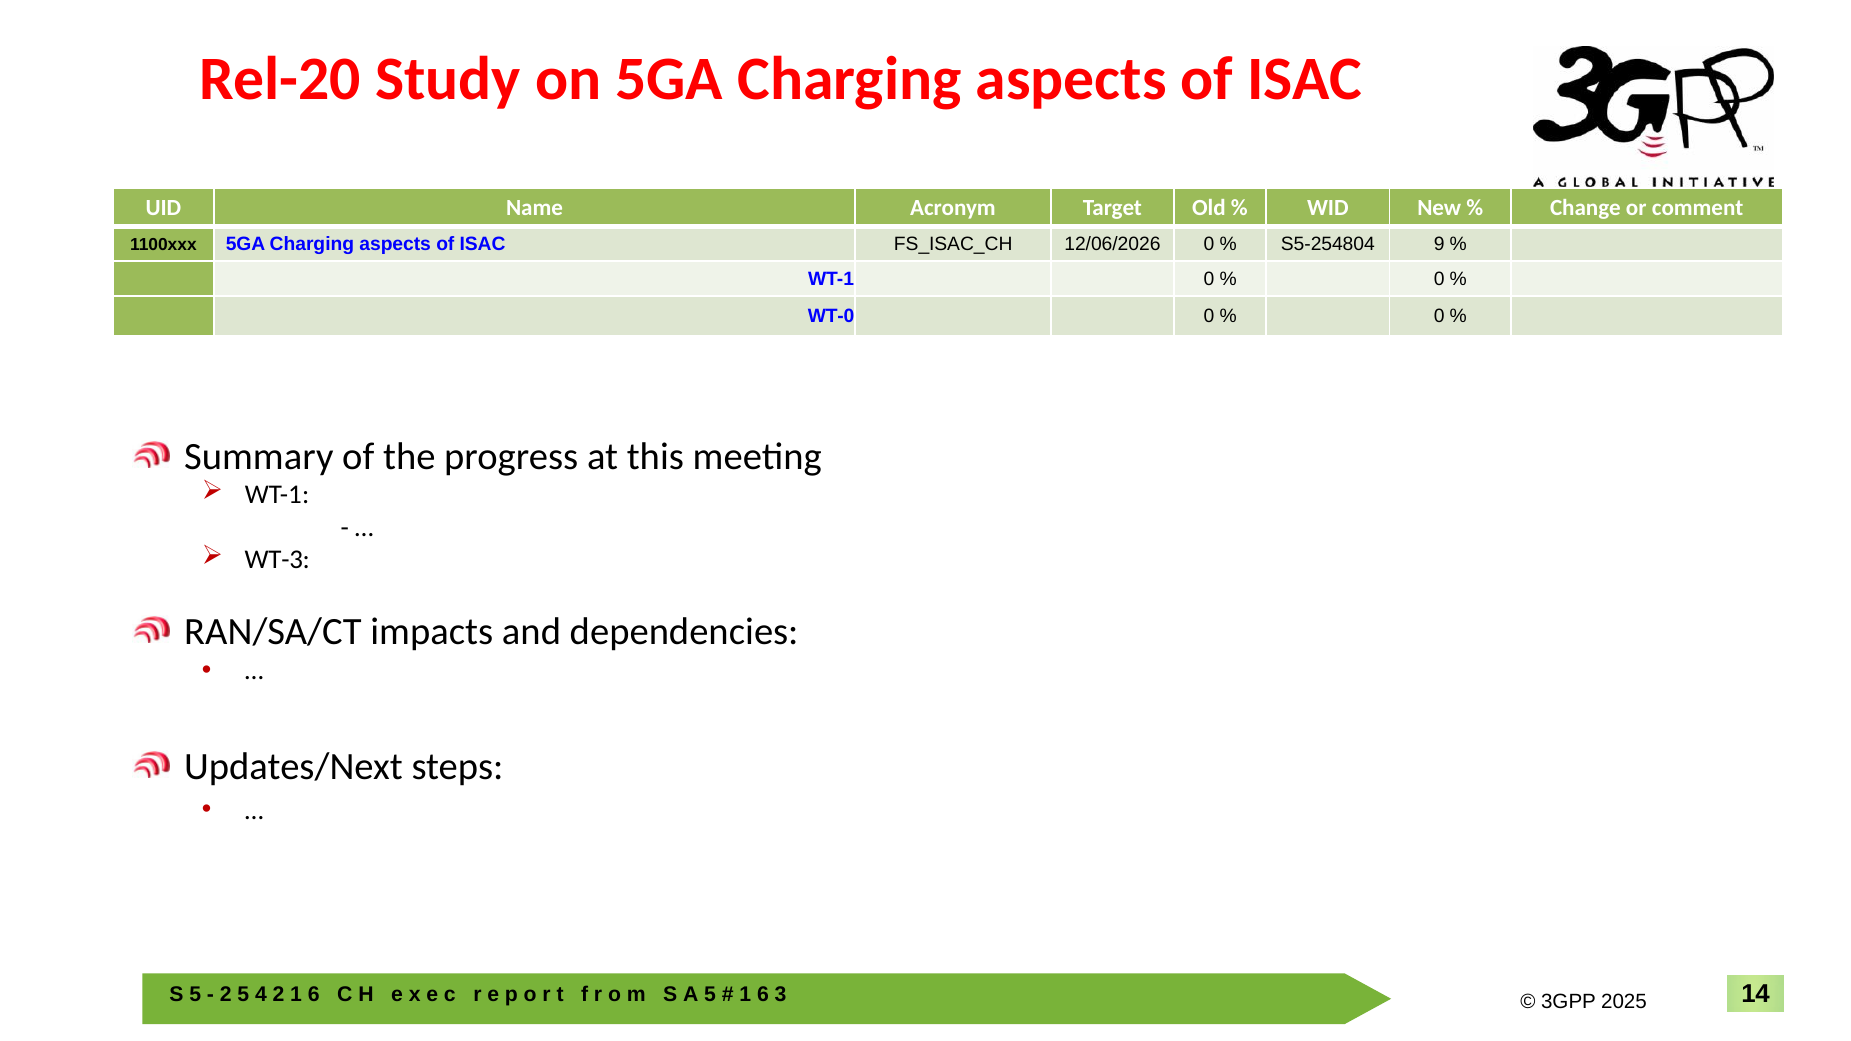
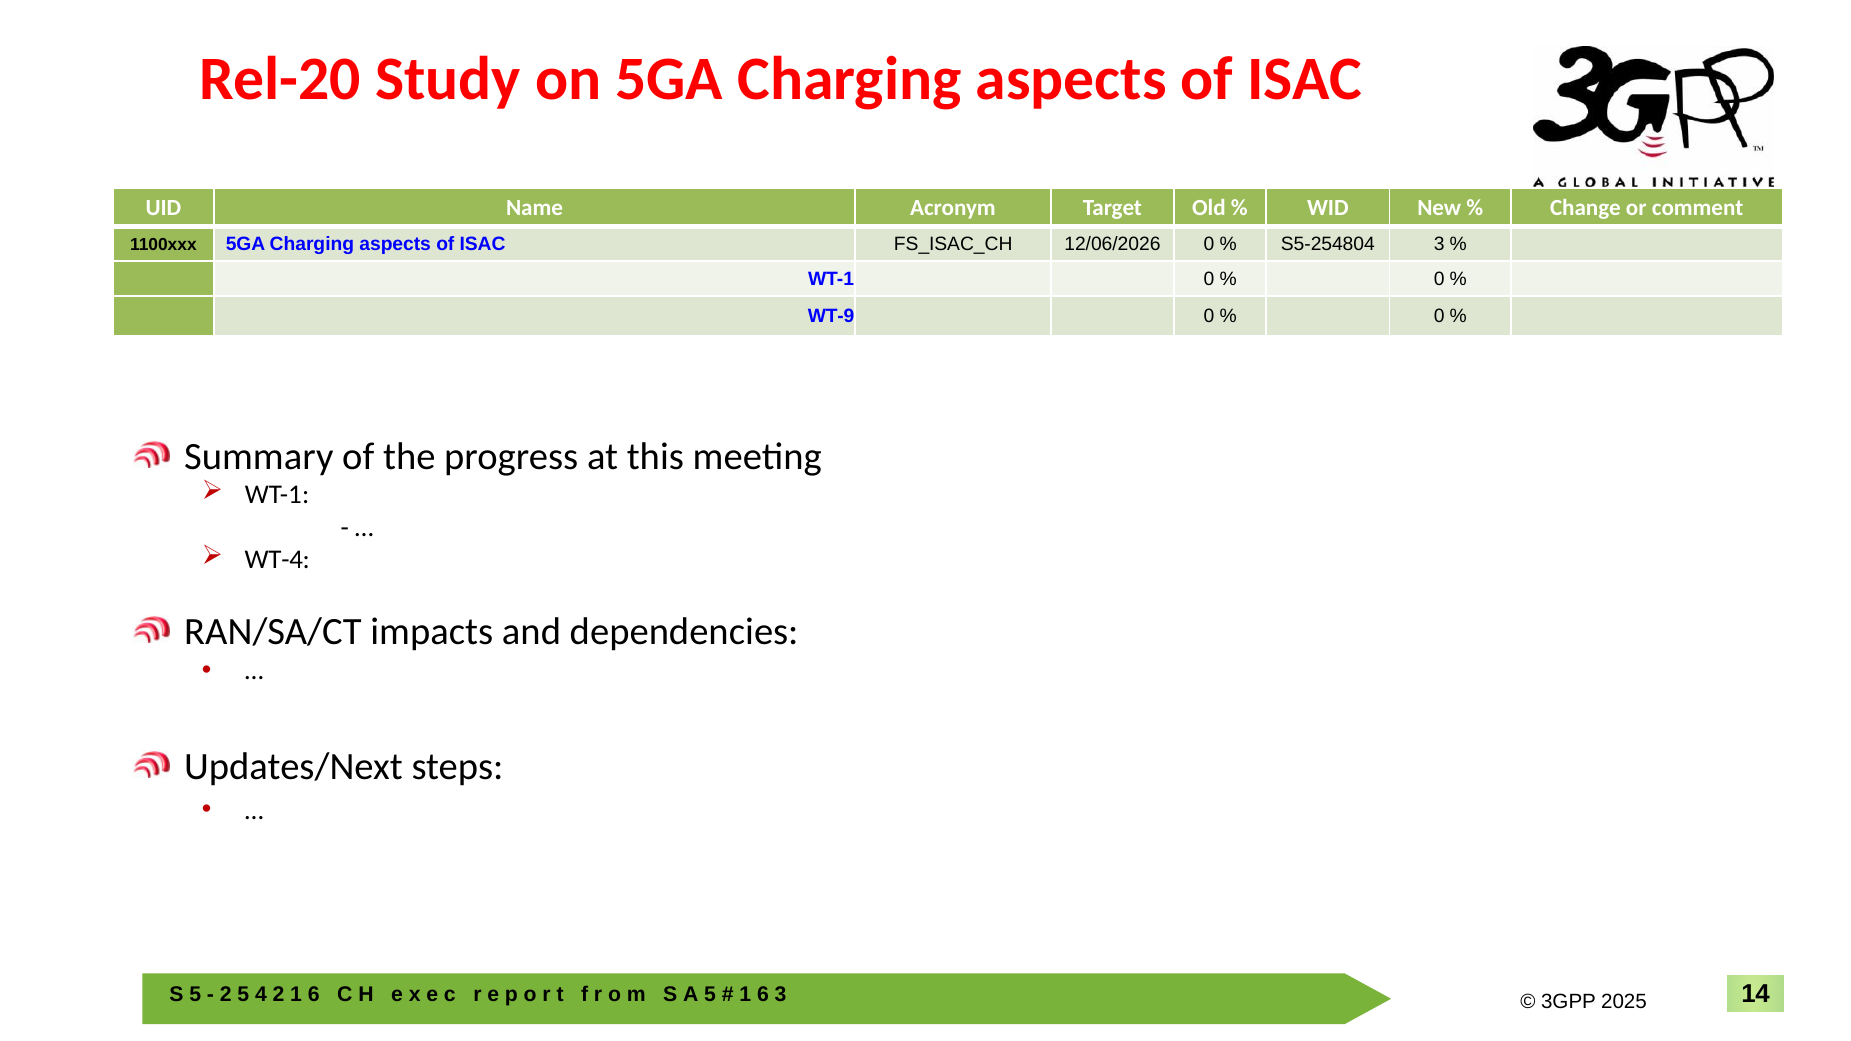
S5-254804 9: 9 -> 3 (1439, 244)
WT-0: WT-0 -> WT-9 (831, 316)
WT-3: WT-3 -> WT-4 (277, 560)
